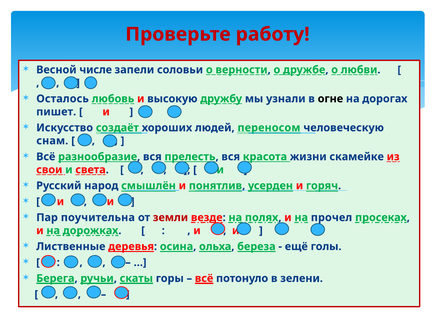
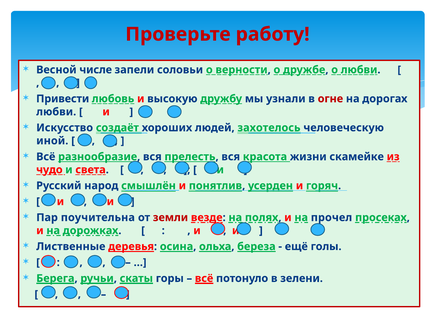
Осталось: Осталось -> Привести (63, 99)
огне colour: black -> red (330, 99)
пишет: пишет -> любви (56, 112)
переносом: переносом -> захотелось (269, 128)
снам: снам -> иной (52, 141)
свои: свои -> чудо (49, 170)
